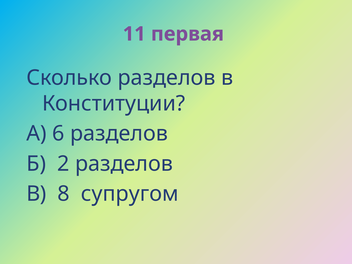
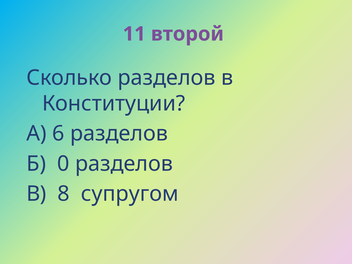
первая: первая -> второй (187, 34)
2: 2 -> 0 (63, 164)
